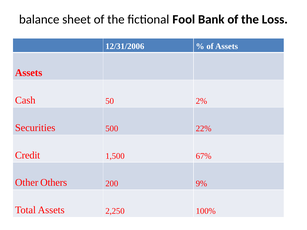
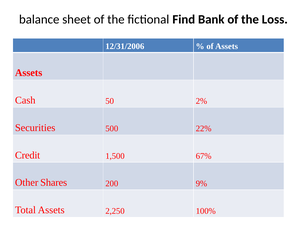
Fool: Fool -> Find (184, 19)
Others: Others -> Shares (54, 183)
